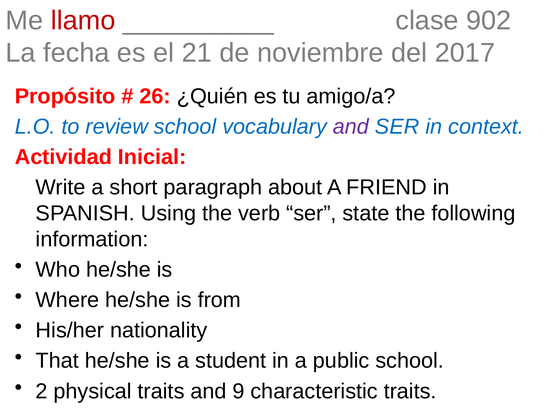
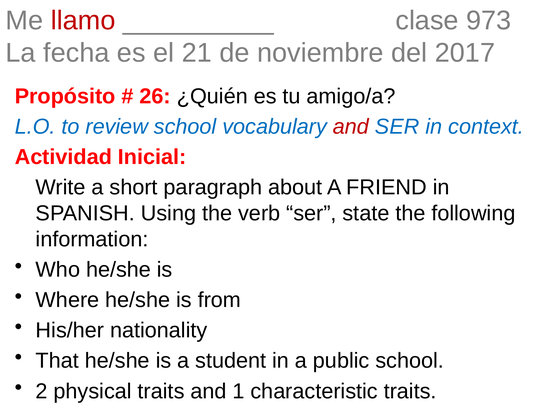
902: 902 -> 973 (489, 20)
and colour: purple -> red (351, 127)
9: 9 -> 1 (238, 391)
